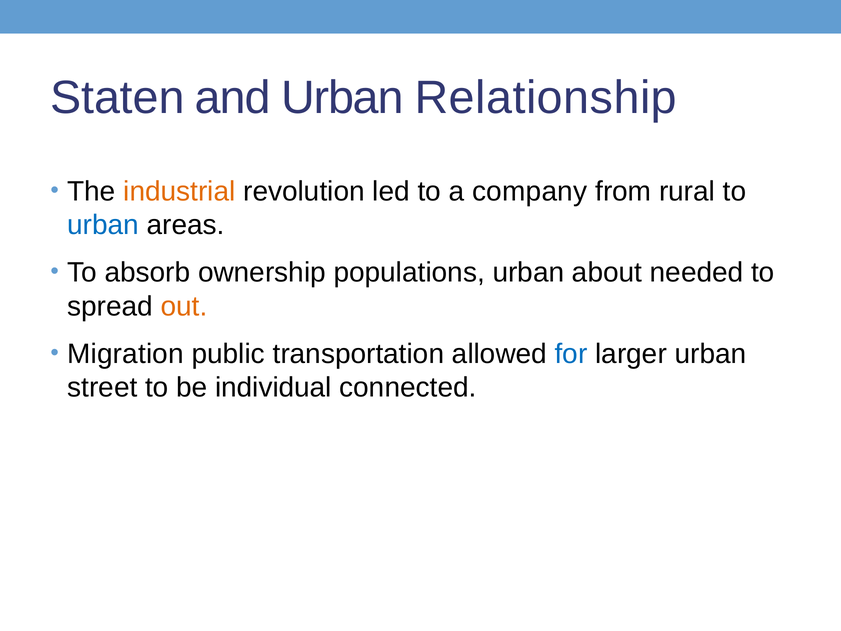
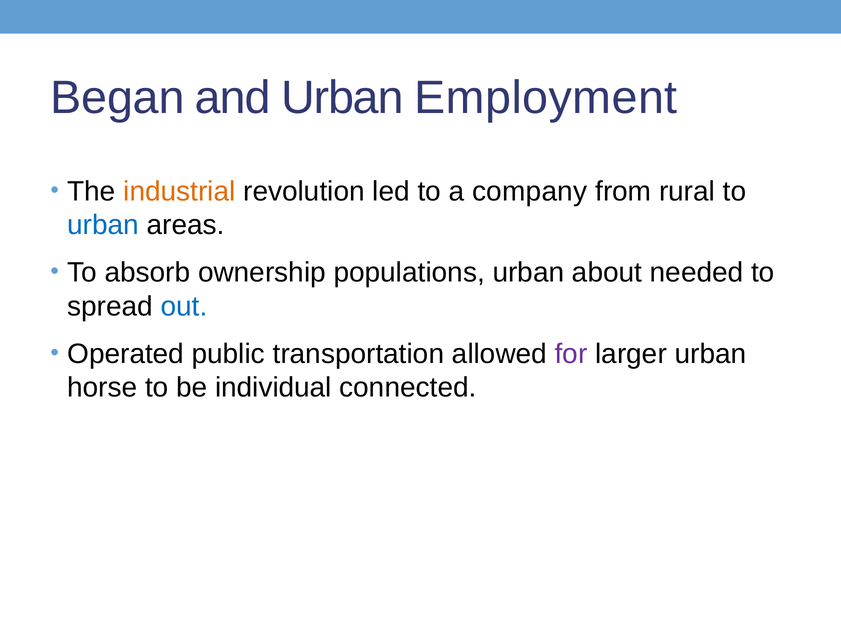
Staten: Staten -> Began (118, 98)
Relationship: Relationship -> Employment (546, 98)
out colour: orange -> blue (184, 306)
Migration: Migration -> Operated (126, 354)
for colour: blue -> purple (571, 354)
street: street -> horse (102, 387)
